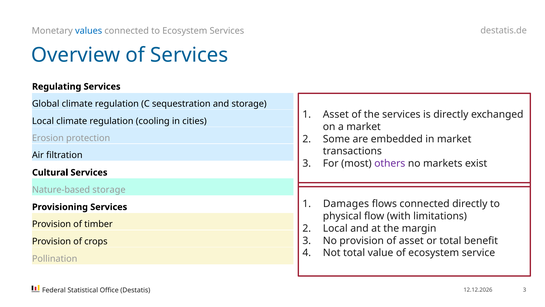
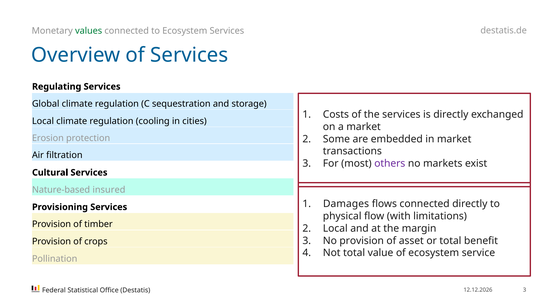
values colour: blue -> green (89, 31)
Asset: Asset -> Costs (336, 114)
Nature-based storage: storage -> insured (109, 190)
